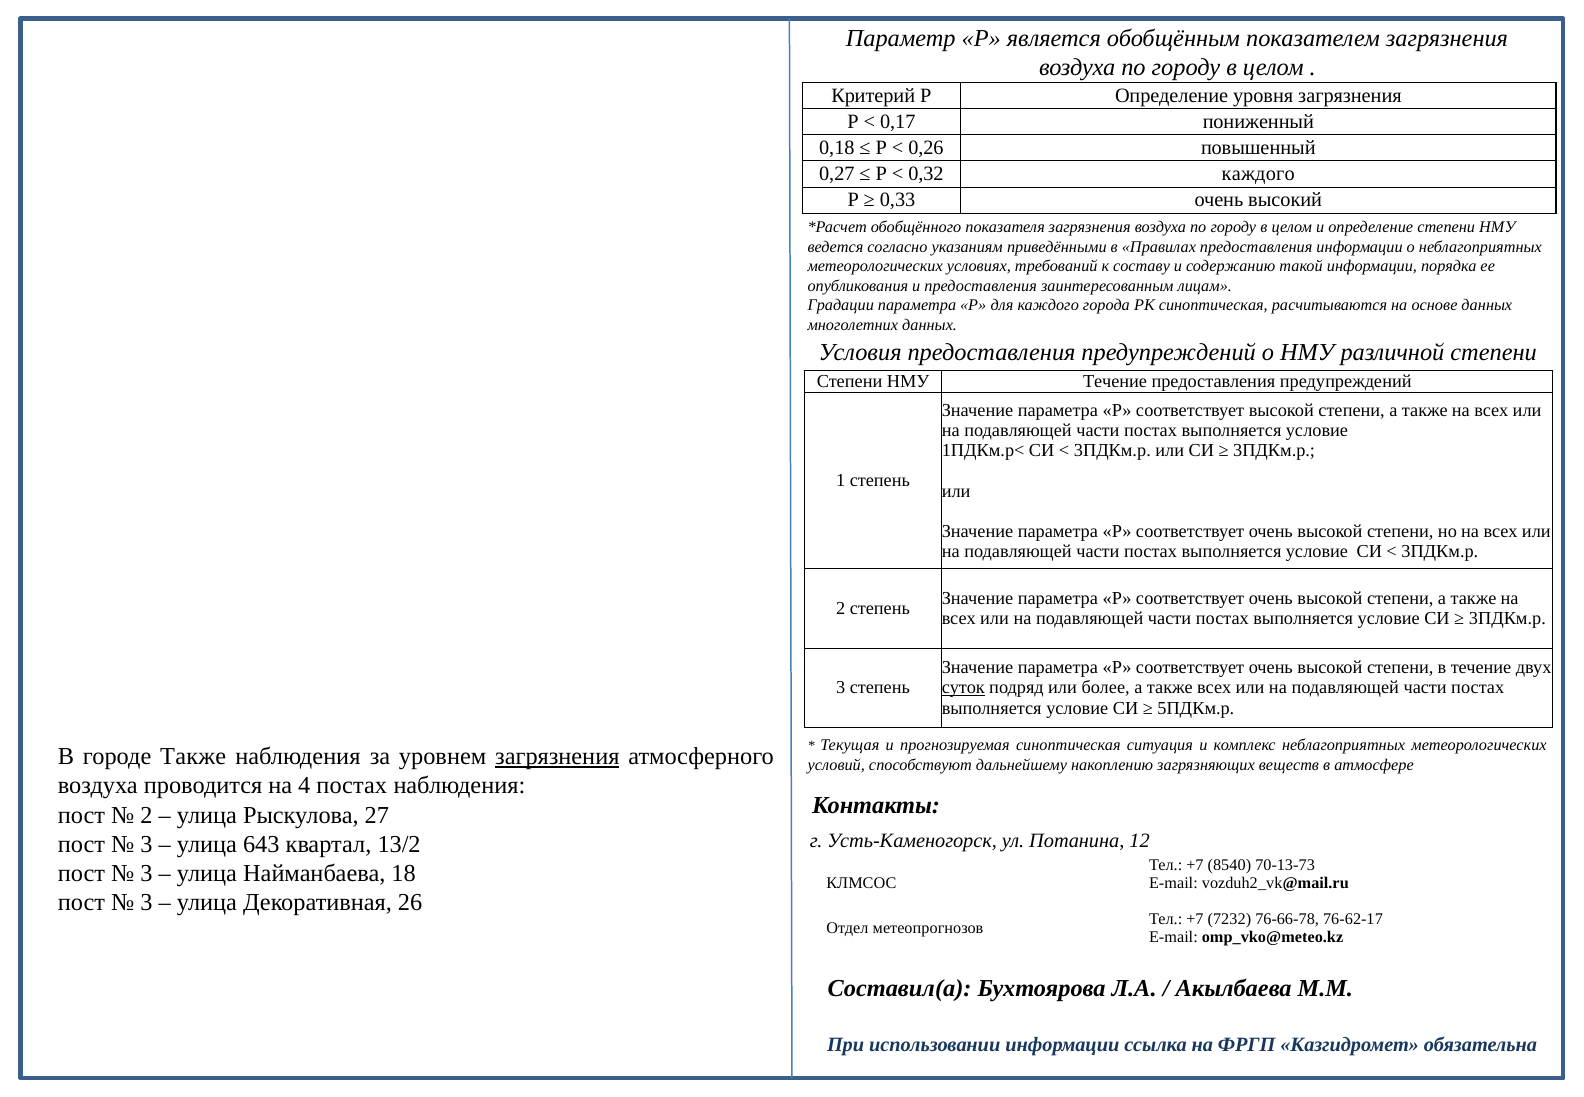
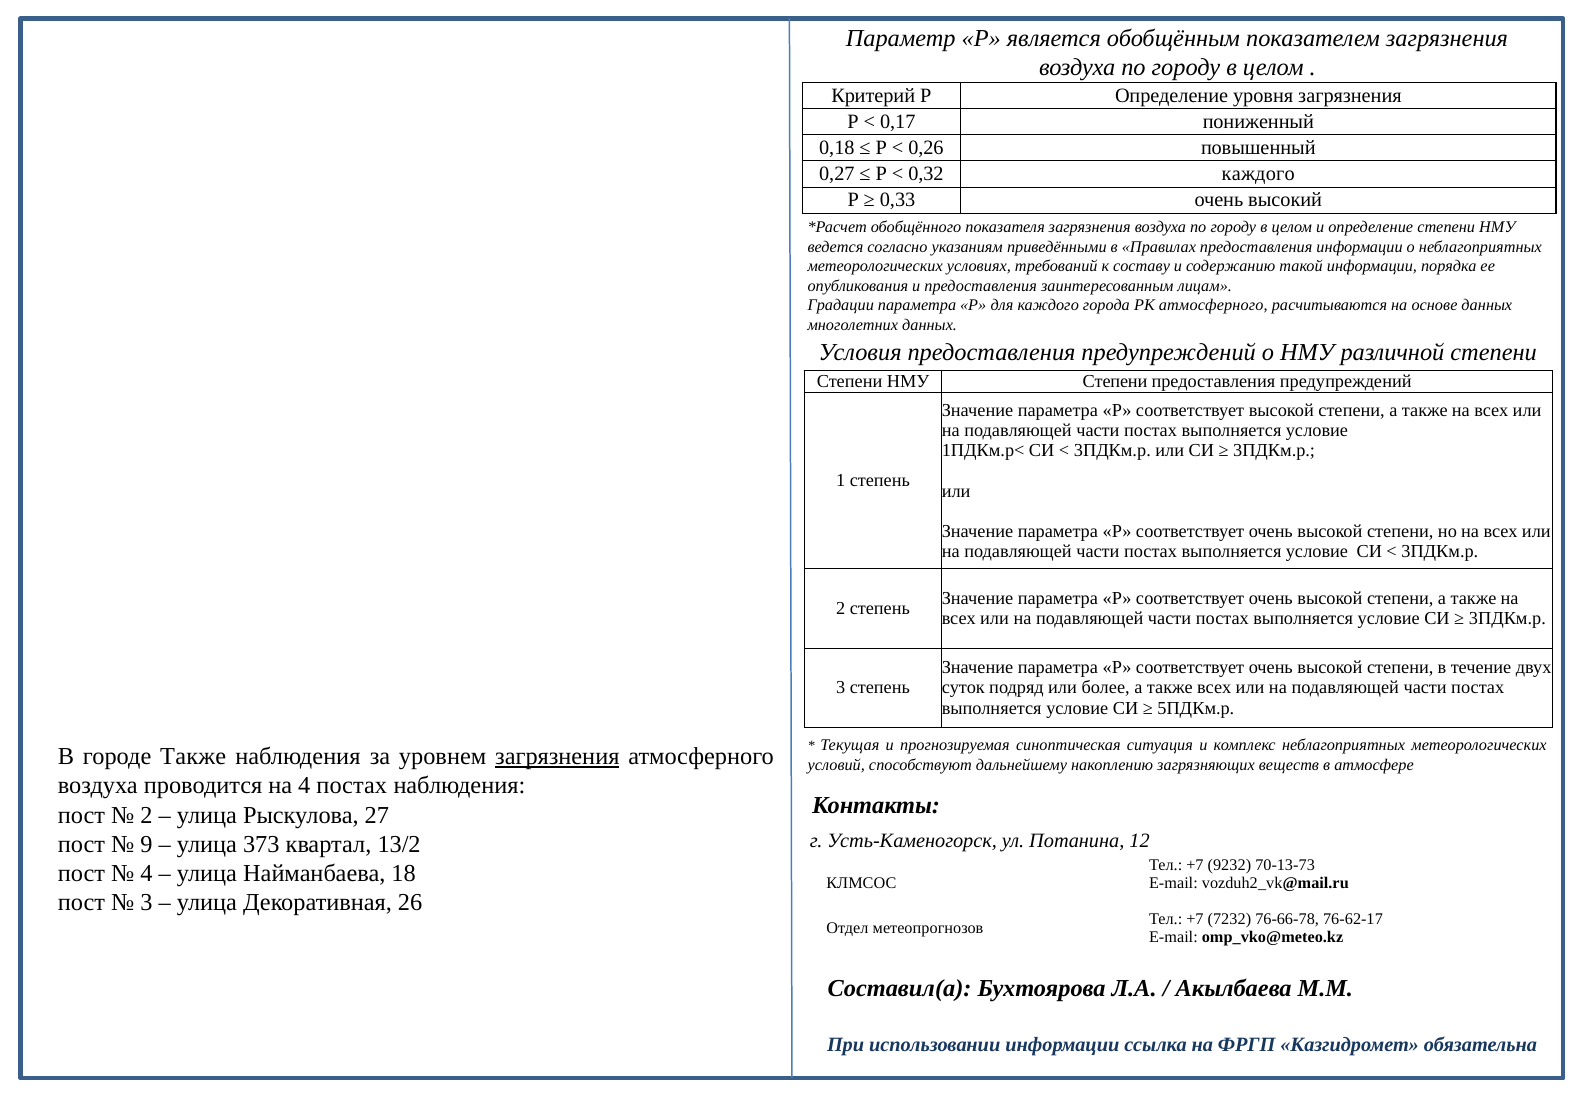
РК синоптическая: синоптическая -> атмосферного (1213, 305)
НМУ Течение: Течение -> Степени (1115, 382)
суток underline: present -> none (963, 688)
3: 3 -> 9 (146, 844)
643: 643 -> 373 (261, 844)
8540: 8540 -> 9232 (1229, 865)
3: 3 -> 4 (146, 873)
